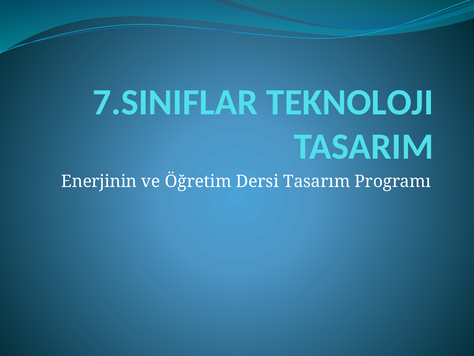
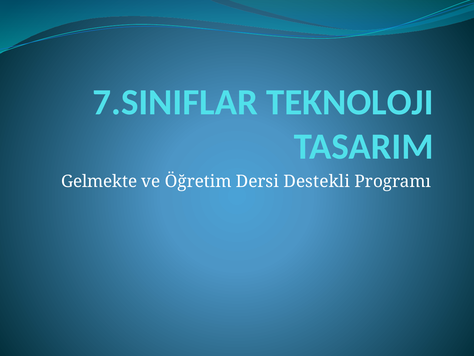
Enerjinin: Enerjinin -> Gelmekte (99, 181)
Tasarım: Tasarım -> Destekli (317, 181)
